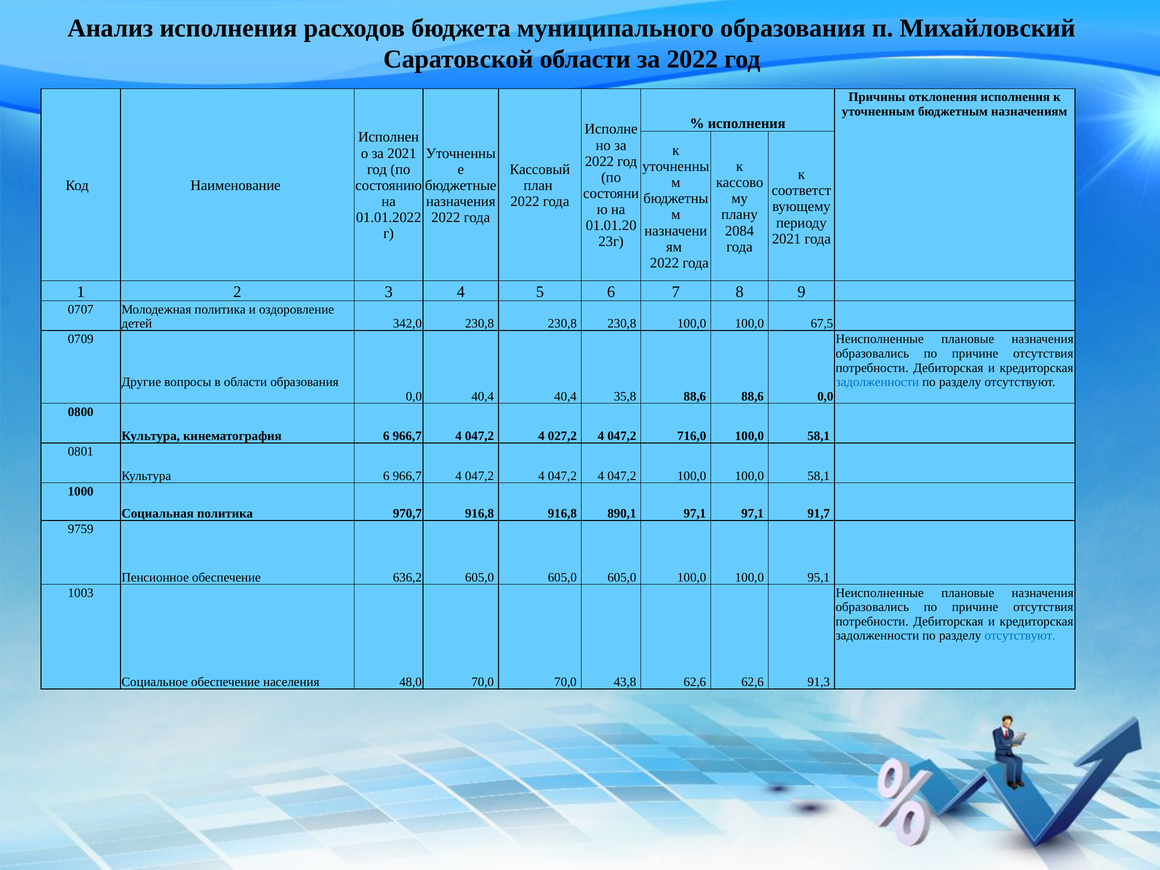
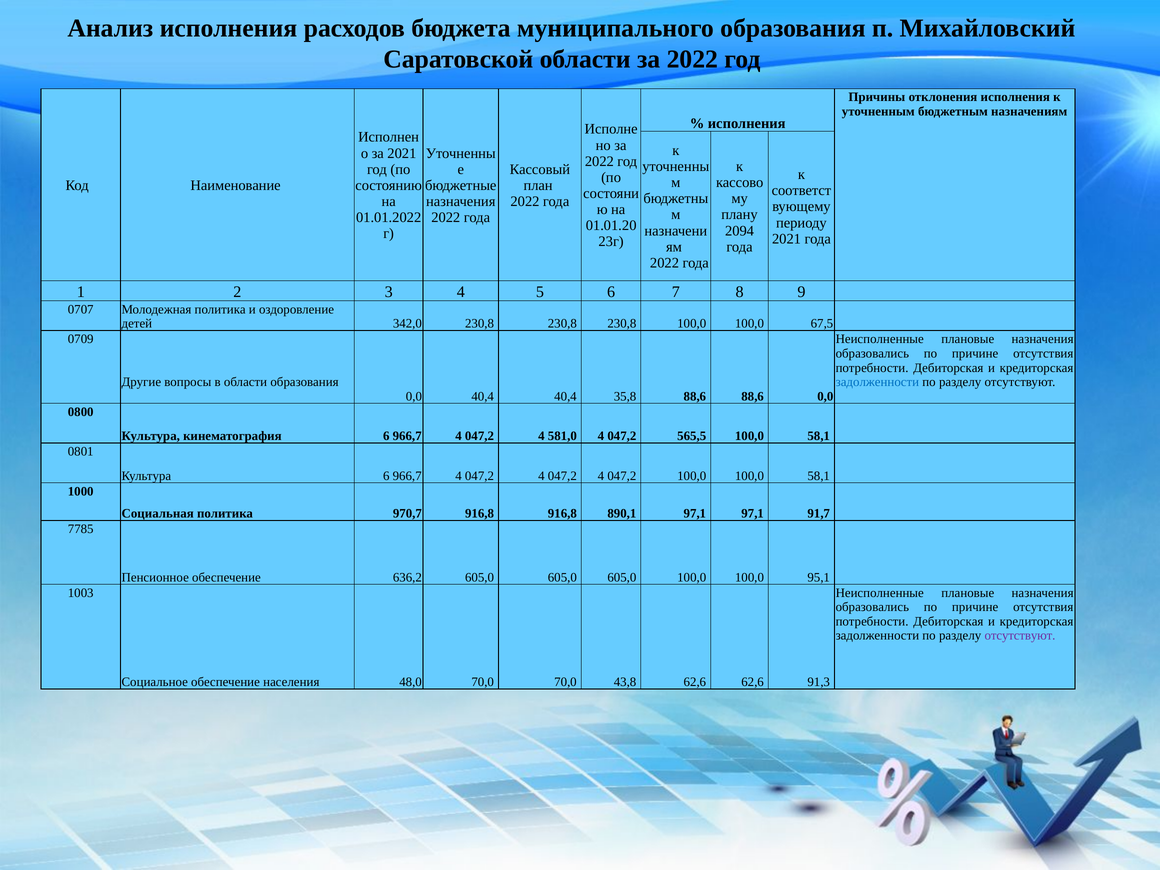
2084: 2084 -> 2094 (740, 231)
027,2: 027,2 -> 581,0 (562, 436)
716,0: 716,0 -> 565,5 (692, 436)
9759: 9759 -> 7785 (81, 529)
отсутствуют colour: blue -> purple (1020, 636)
